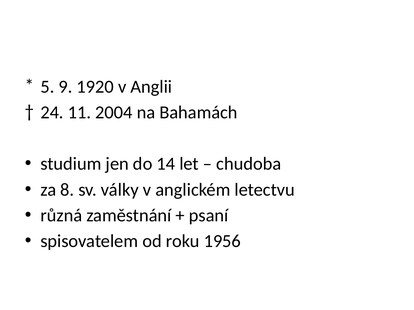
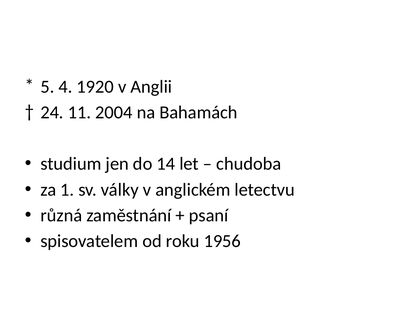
9: 9 -> 4 (65, 87)
8: 8 -> 1 (67, 190)
